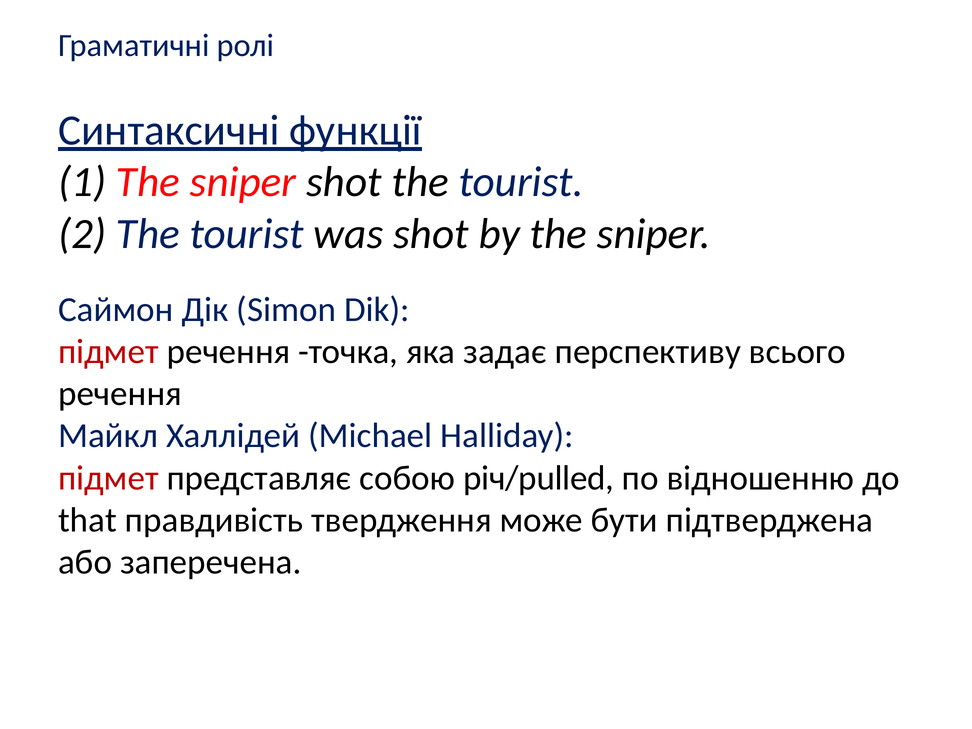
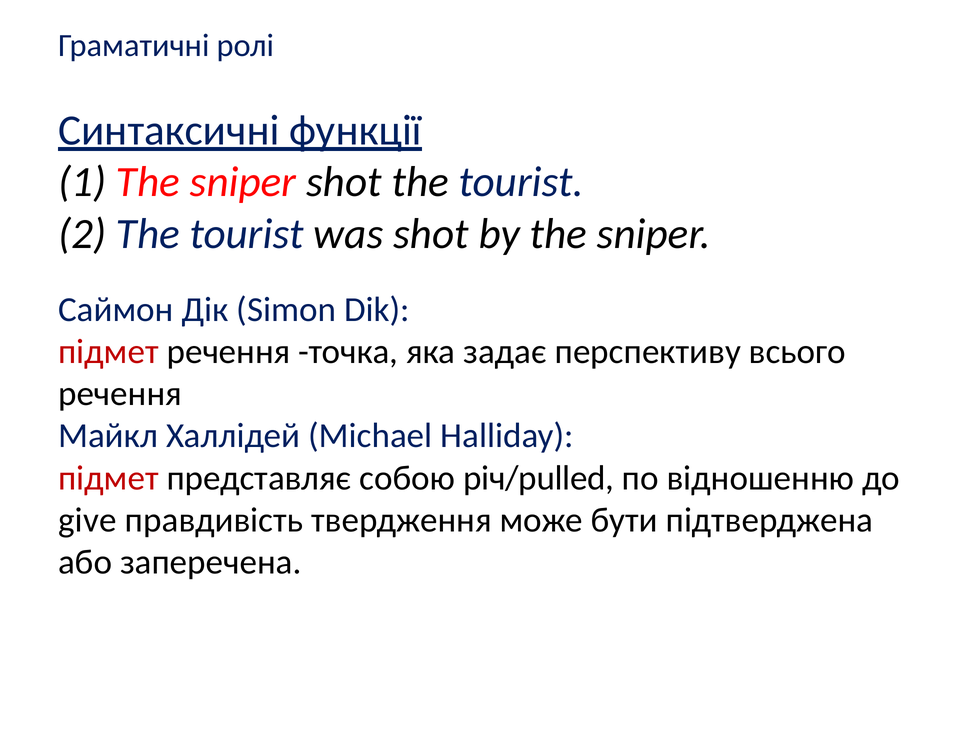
that: that -> give (87, 520)
